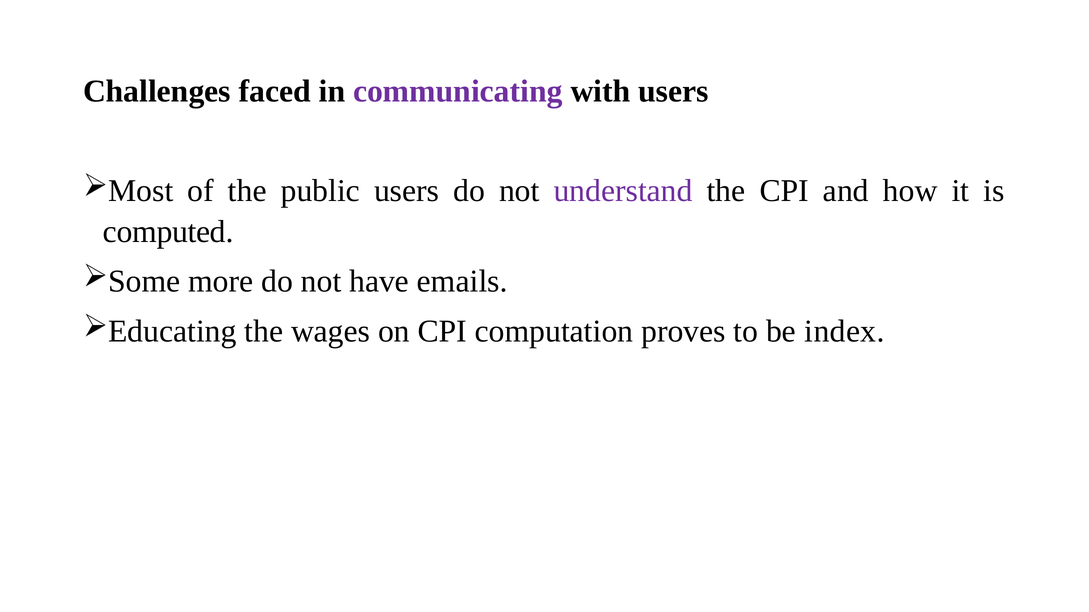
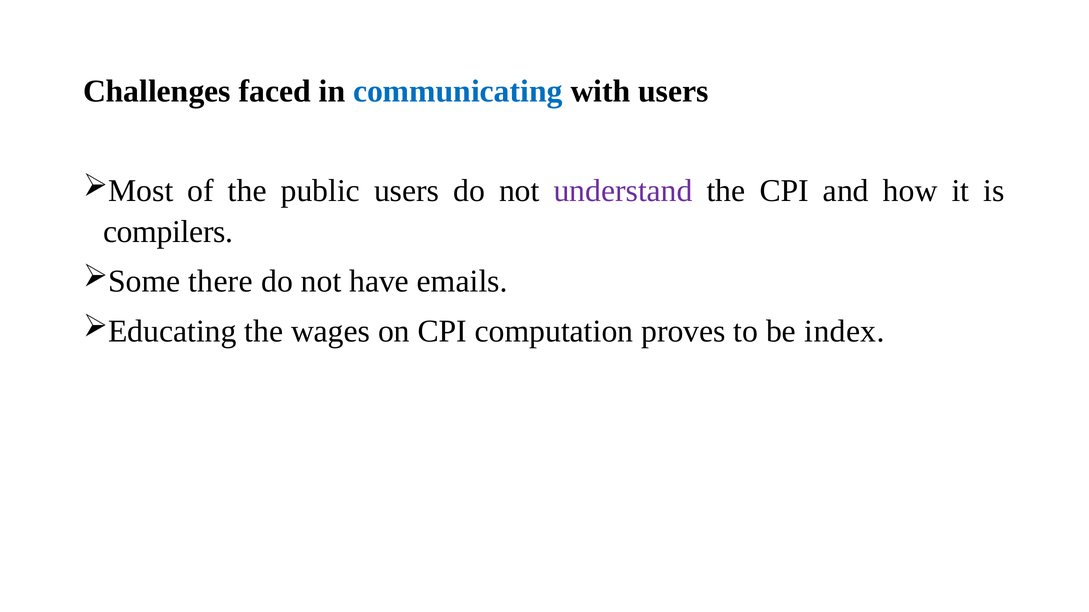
communicating colour: purple -> blue (458, 92)
computed: computed -> compilers (168, 232)
more: more -> there (221, 282)
